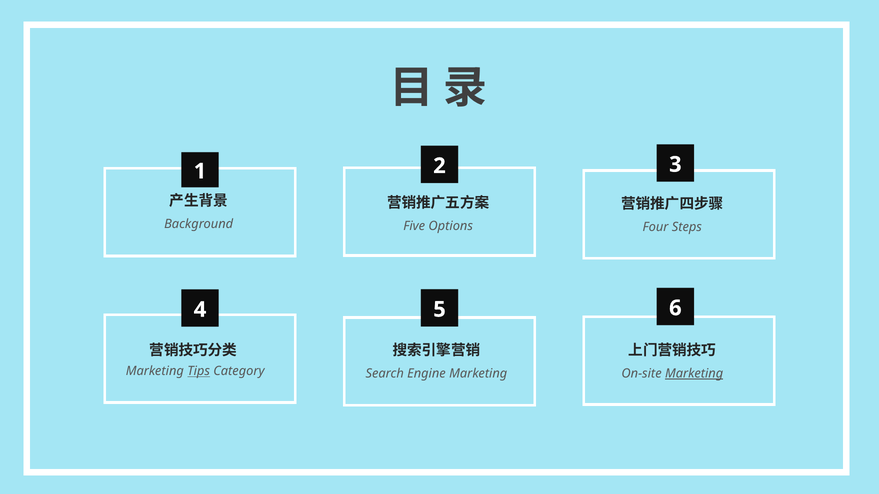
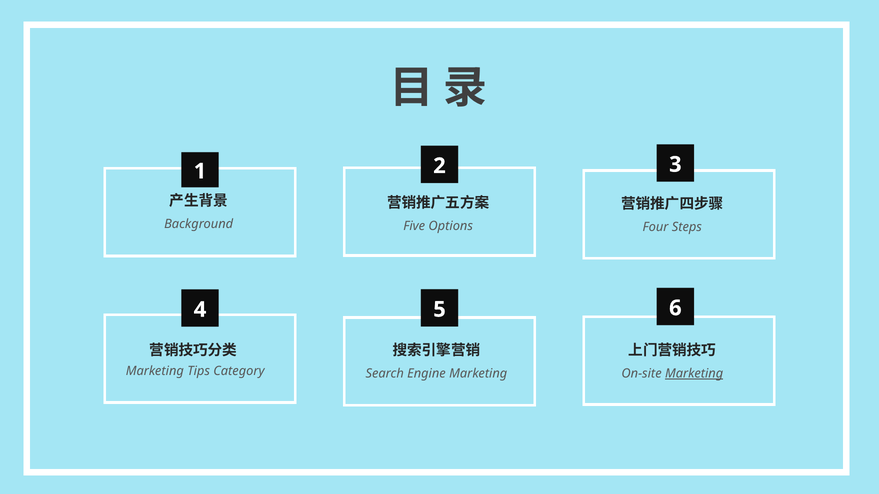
Tips underline: present -> none (199, 372)
